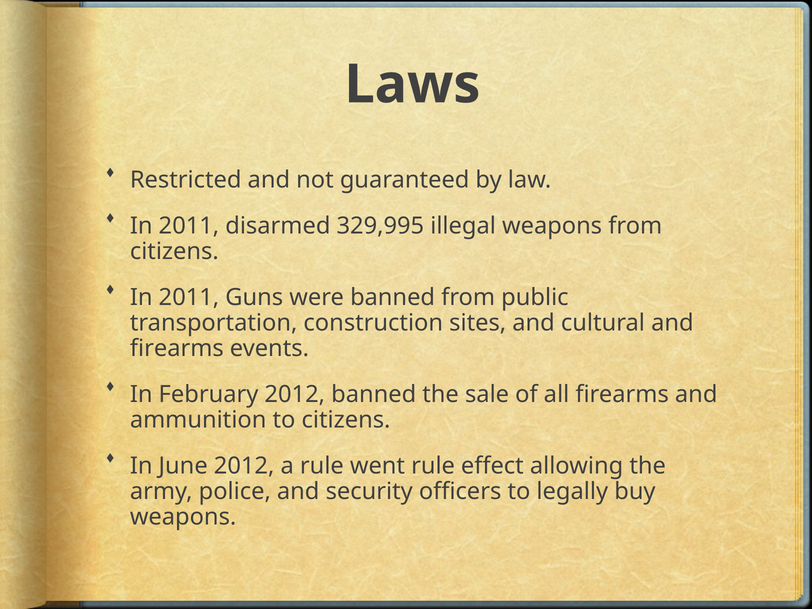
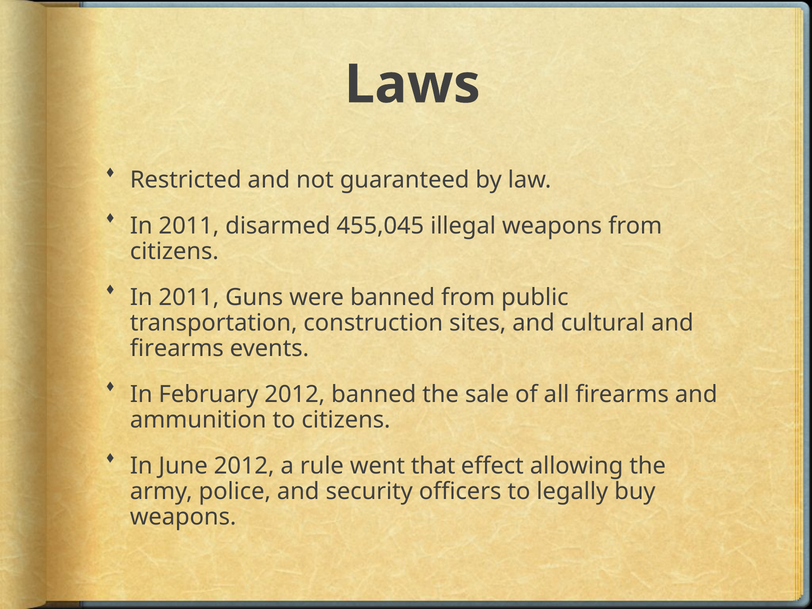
329,995: 329,995 -> 455,045 (380, 226)
went rule: rule -> that (433, 466)
